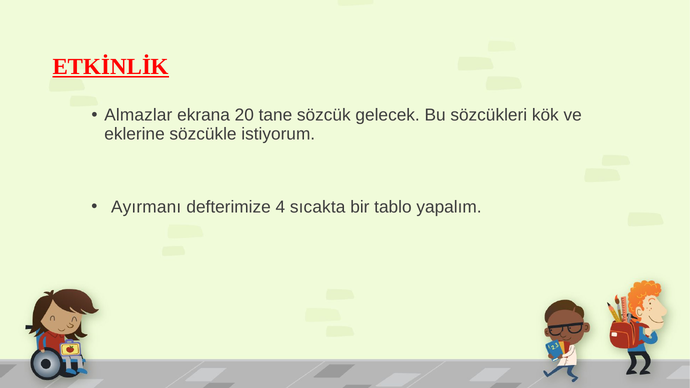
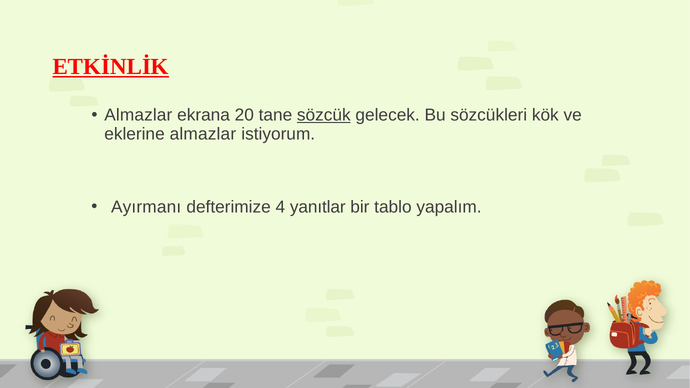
sözcük underline: none -> present (324, 115)
eklerine sözcükle: sözcükle -> almazlar (203, 134)
sıcakta: sıcakta -> yanıtlar (318, 207)
